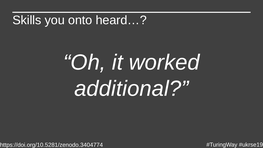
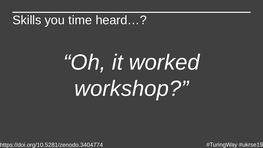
onto: onto -> time (80, 20)
additional: additional -> workshop (131, 89)
